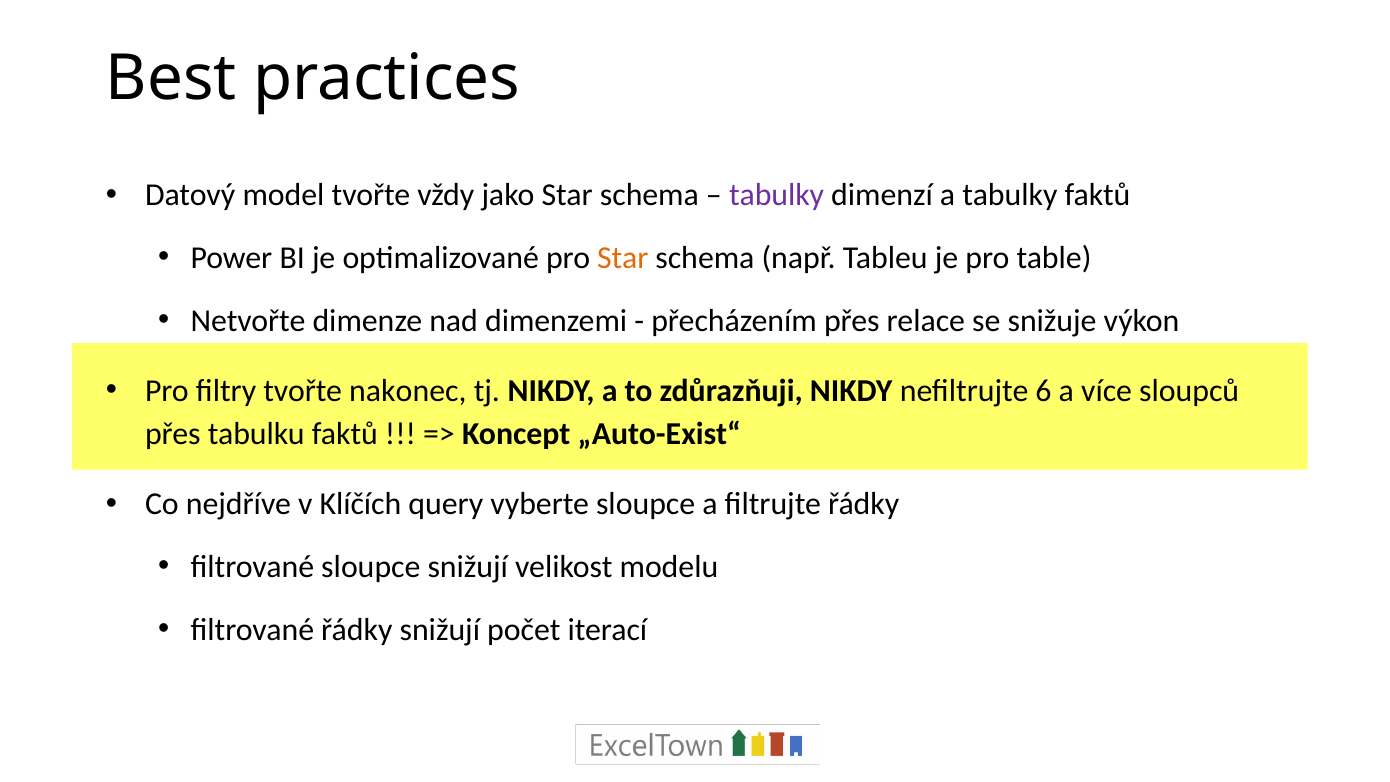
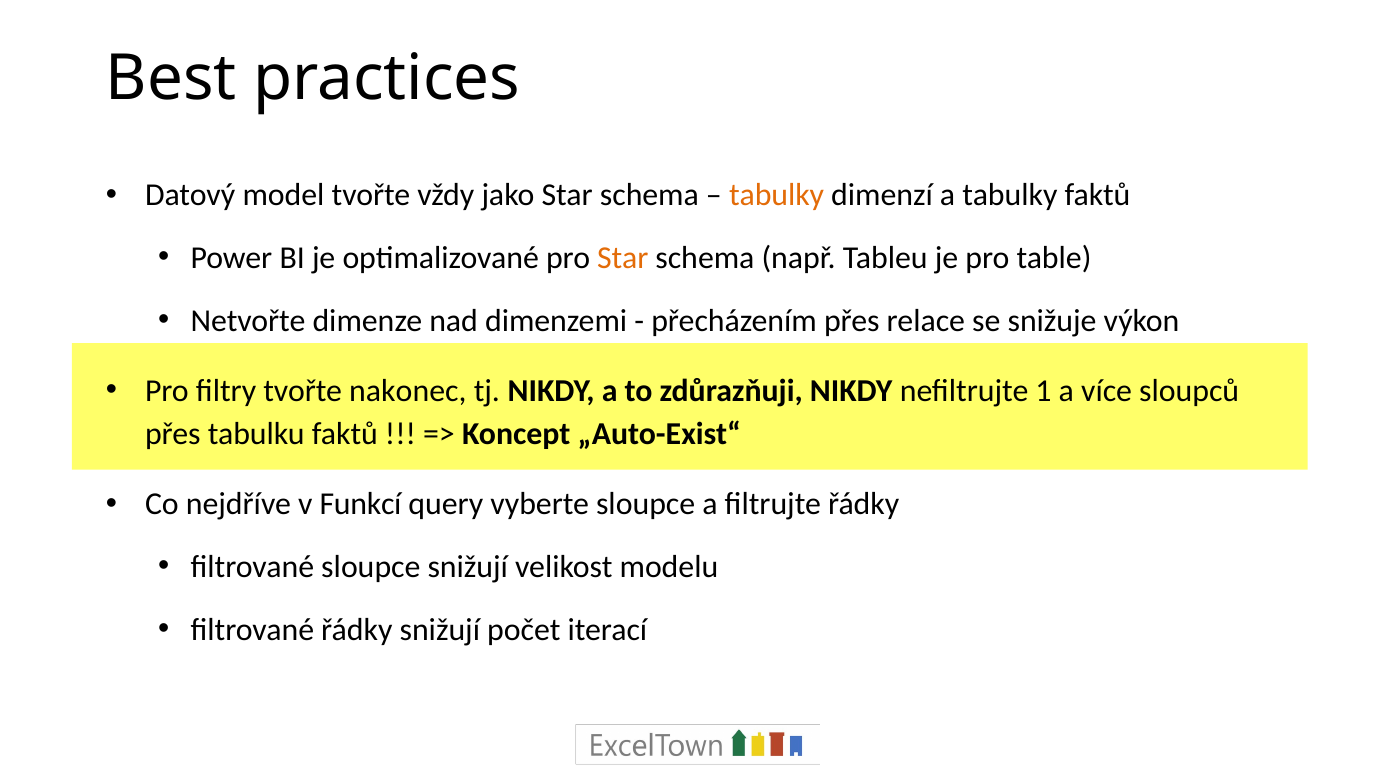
tabulky colour: purple -> orange (777, 195)
6: 6 -> 1 (1044, 390)
Klíčích: Klíčích -> Funkcí (361, 504)
